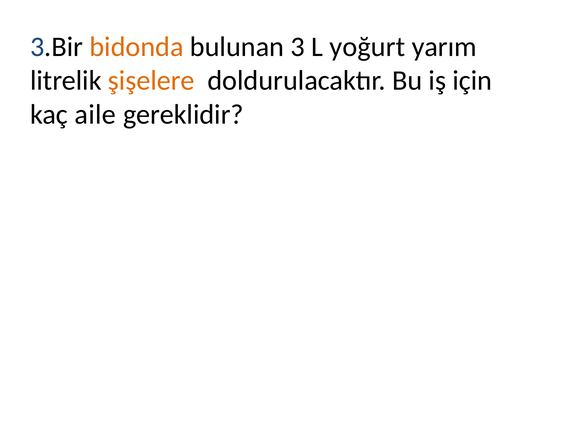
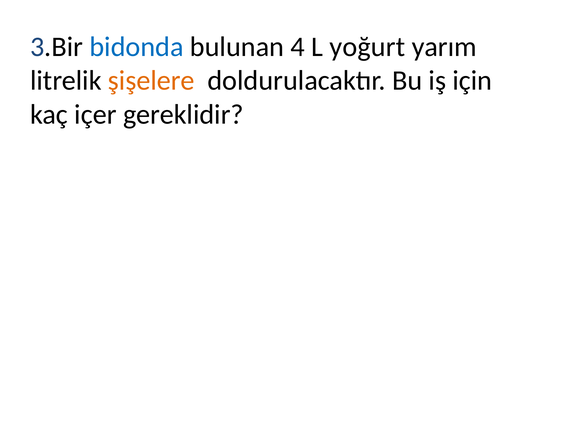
bidonda colour: orange -> blue (137, 47)
3: 3 -> 4 (298, 47)
aile: aile -> içer (95, 114)
